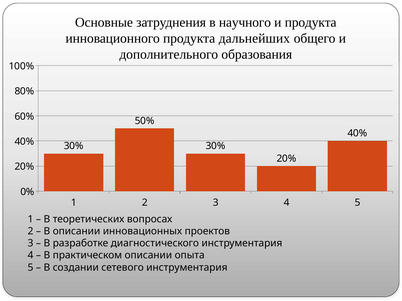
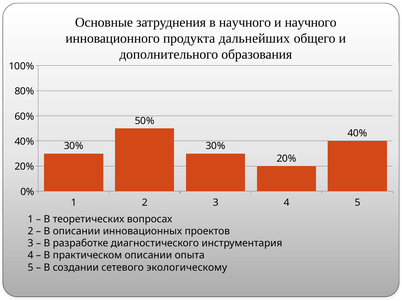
и продукта: продукта -> научного (311, 22)
сетевого инструментария: инструментария -> экологическому (187, 268)
